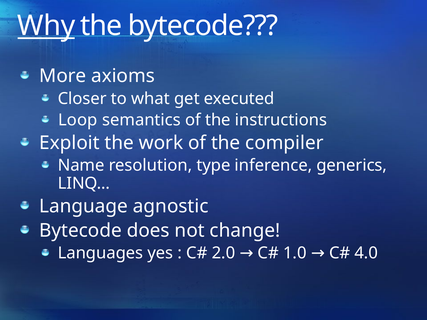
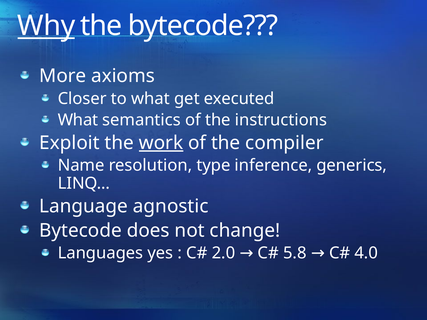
Loop: Loop -> What (78, 120)
work underline: none -> present (161, 143)
1.0: 1.0 -> 5.8 (295, 253)
